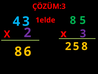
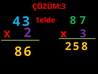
5: 5 -> 7 (83, 20)
